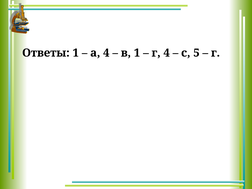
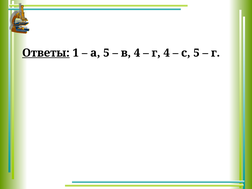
Ответы underline: none -> present (46, 53)
а 4: 4 -> 5 (106, 53)
в 1: 1 -> 4 (137, 53)
